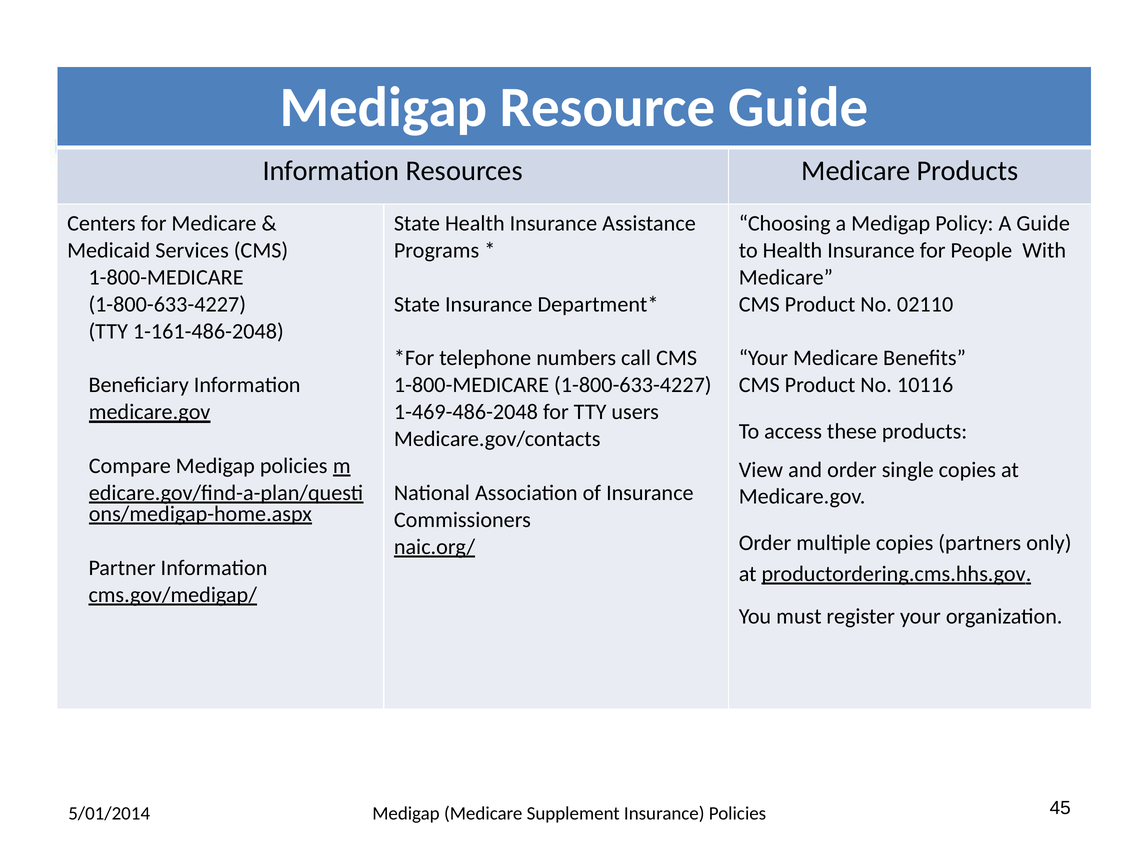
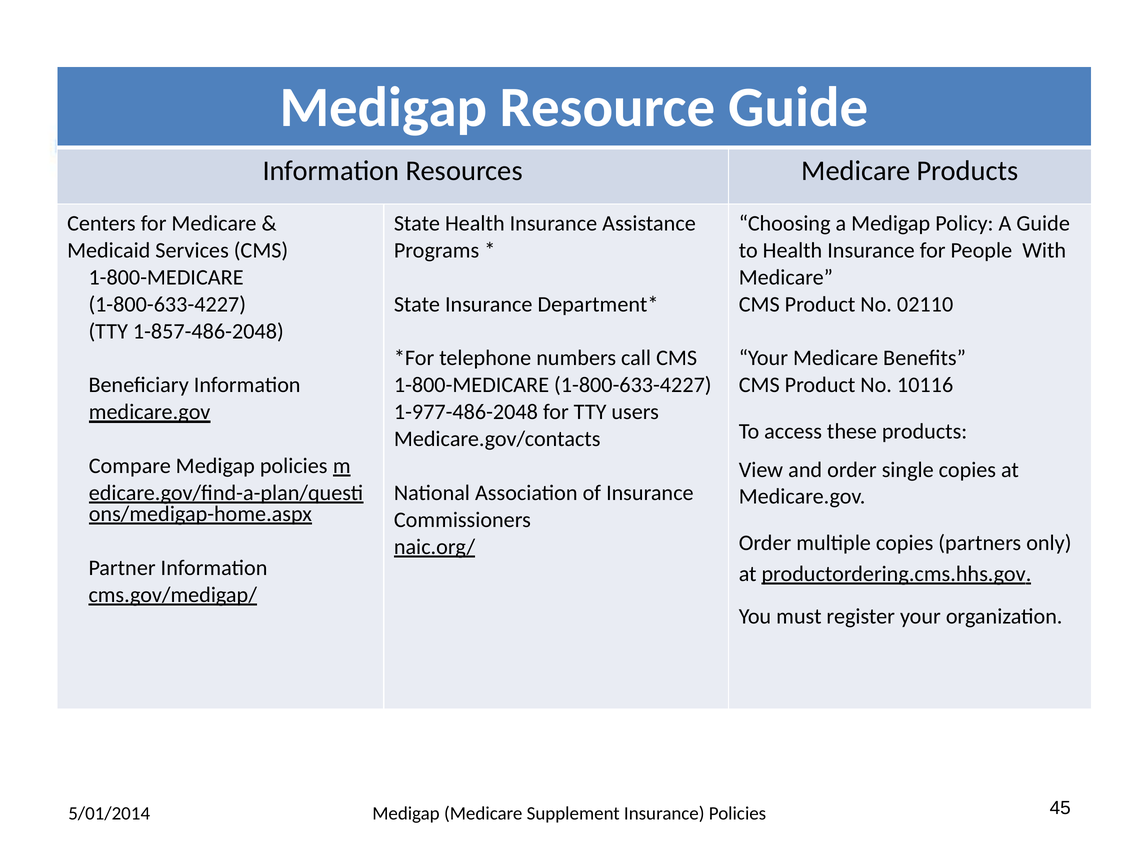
1-161-486-2048: 1-161-486-2048 -> 1-857-486-2048 (208, 331)
1-469-486-2048: 1-469-486-2048 -> 1-977-486-2048 (466, 412)
